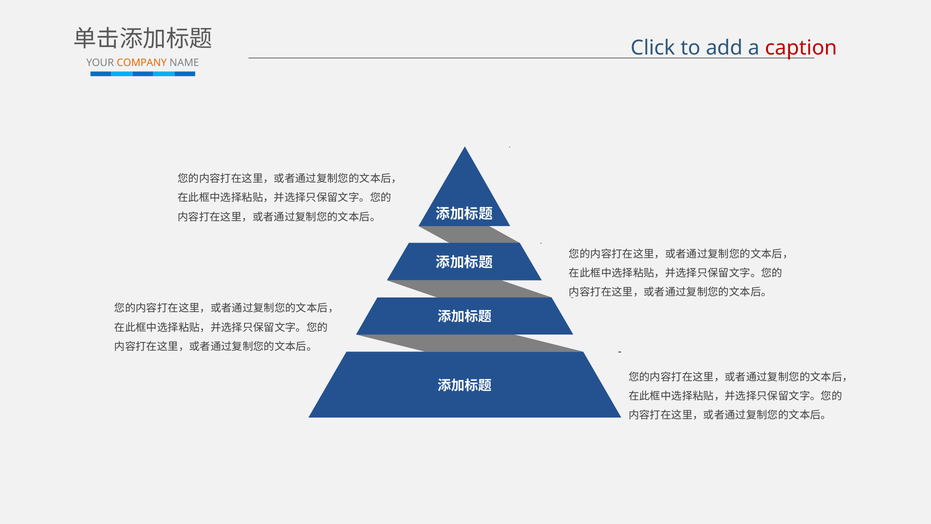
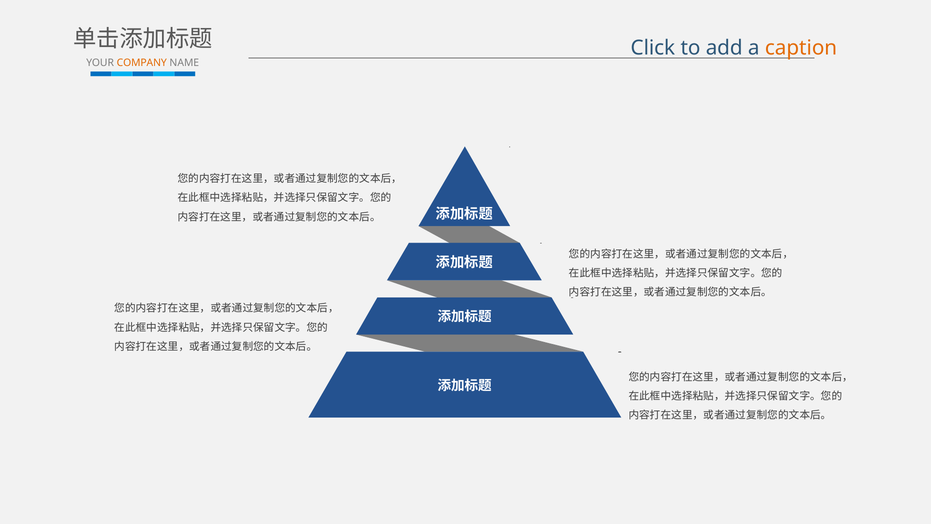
caption colour: red -> orange (801, 48)
